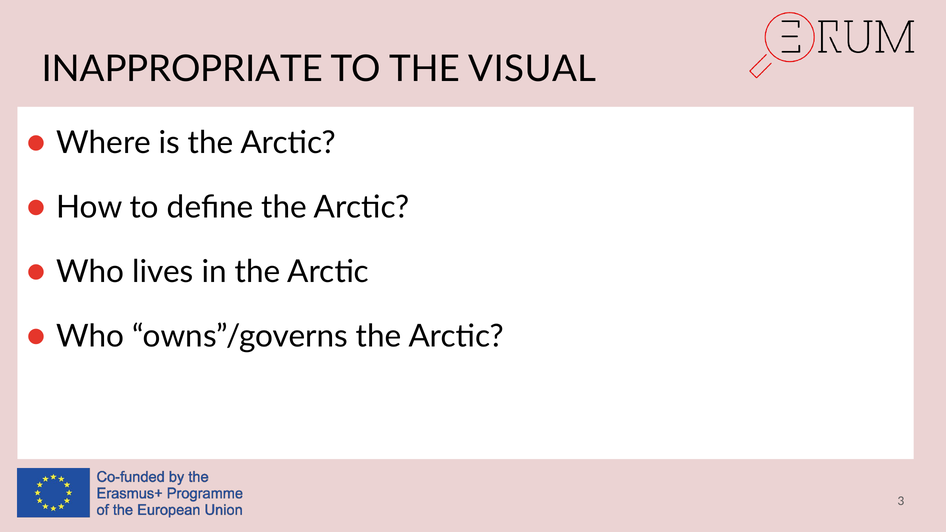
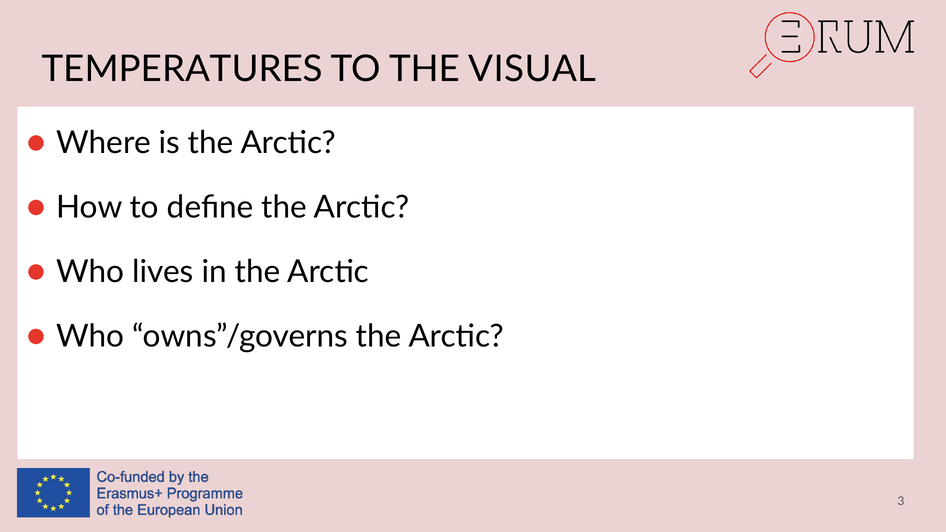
INAPPROPRIATE: INAPPROPRIATE -> TEMPERATURES (182, 69)
